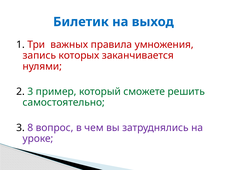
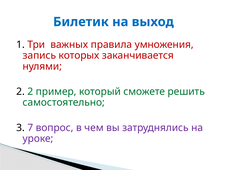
2 3: 3 -> 2 (30, 92)
8: 8 -> 7 (30, 128)
